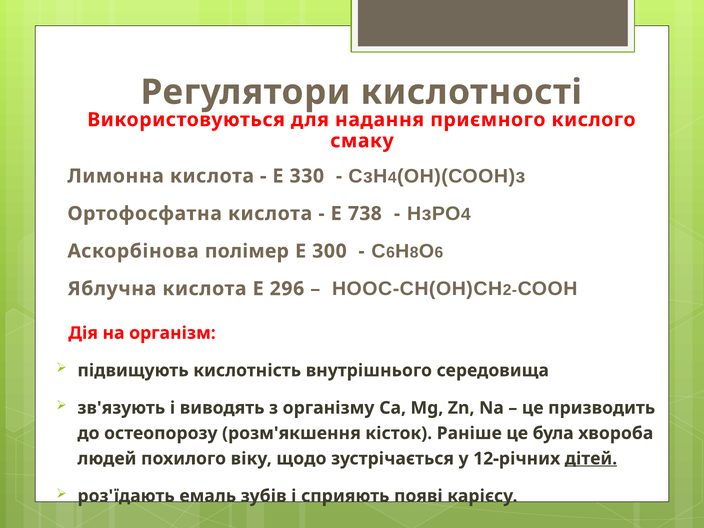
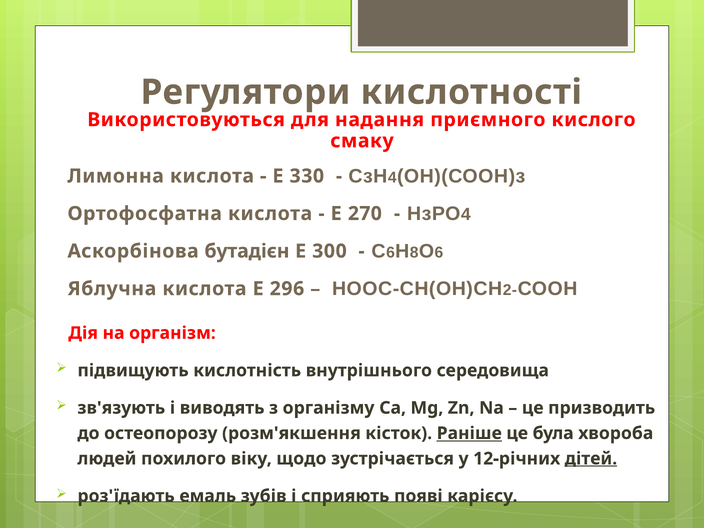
738: 738 -> 270 (365, 214)
полімер: полімер -> бутадієн (247, 251)
Раніше underline: none -> present (469, 433)
